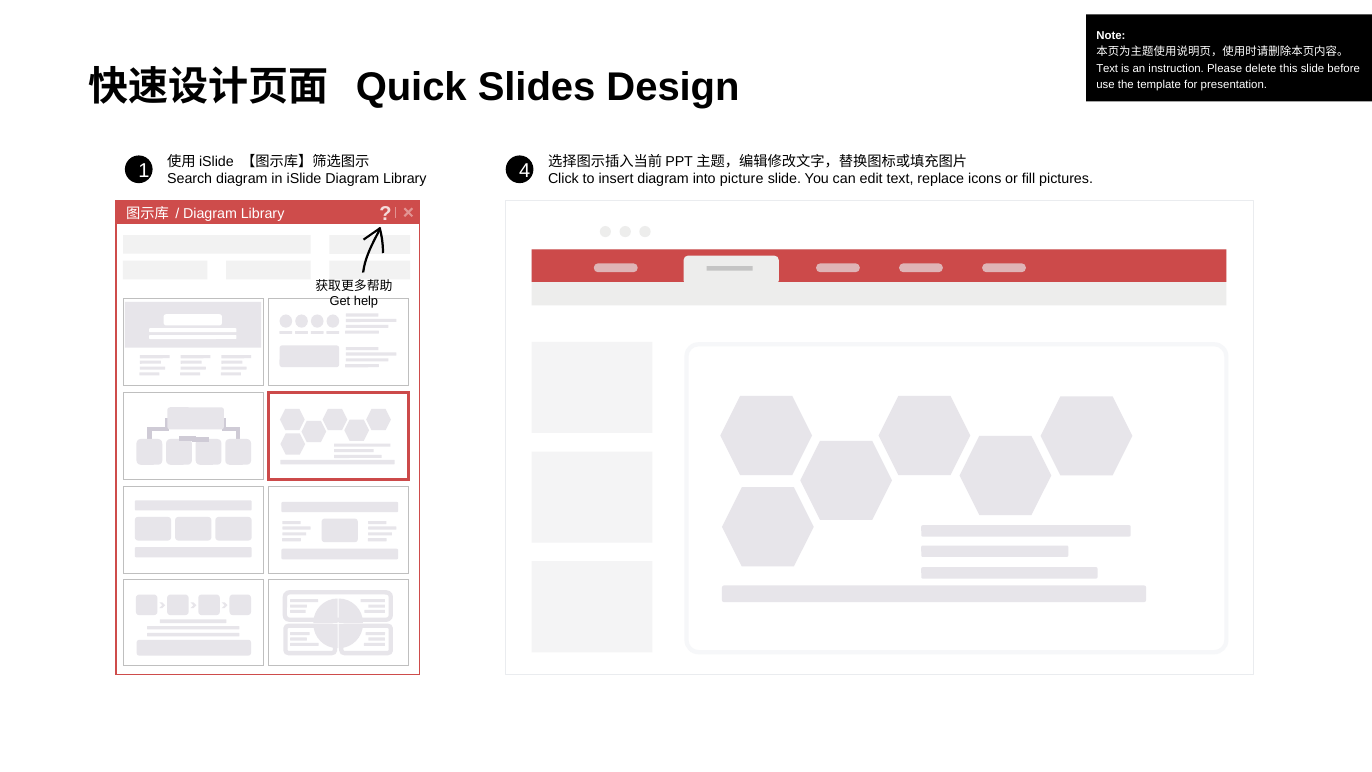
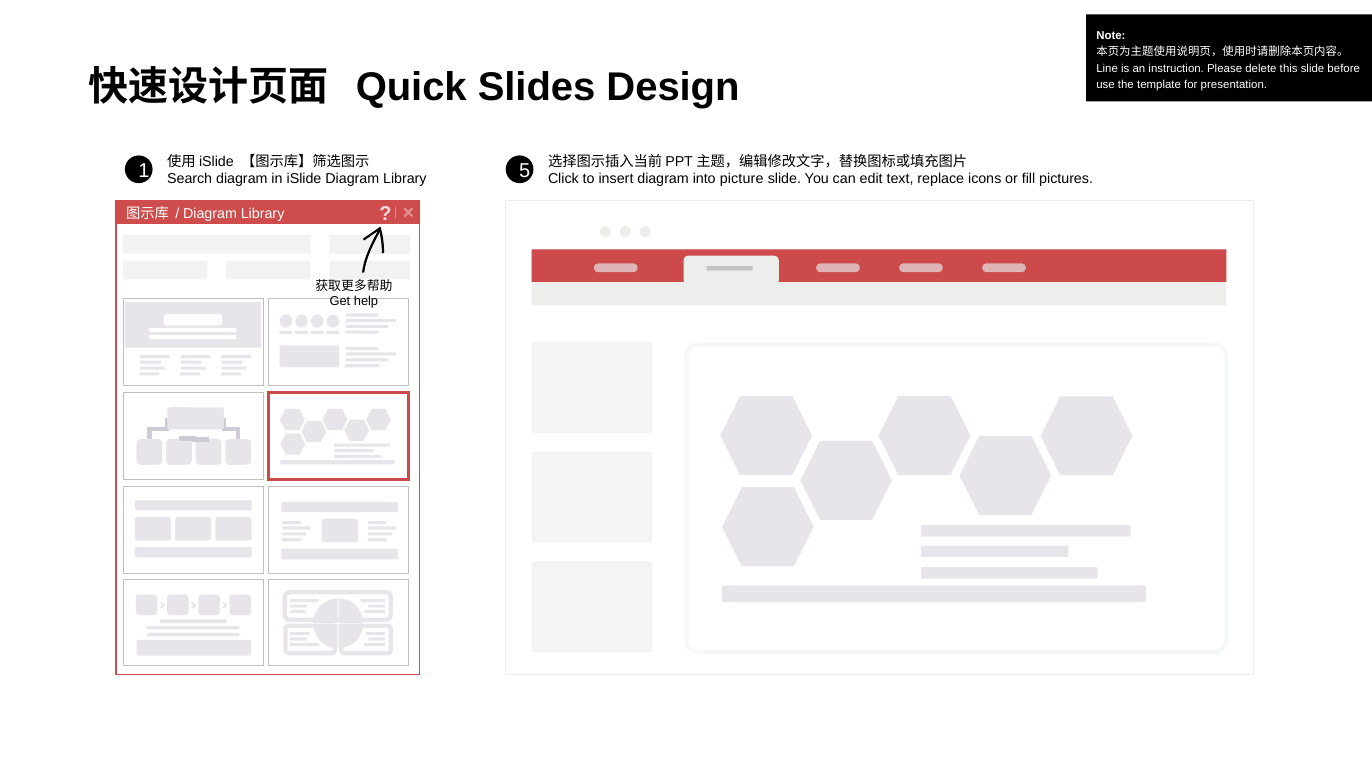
Text: Text -> Line (1107, 68)
4: 4 -> 5 (525, 171)
